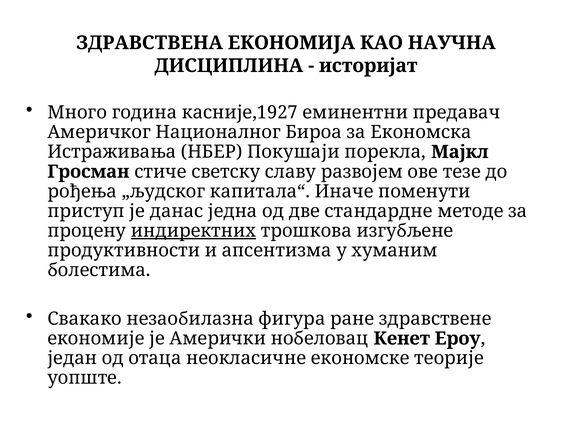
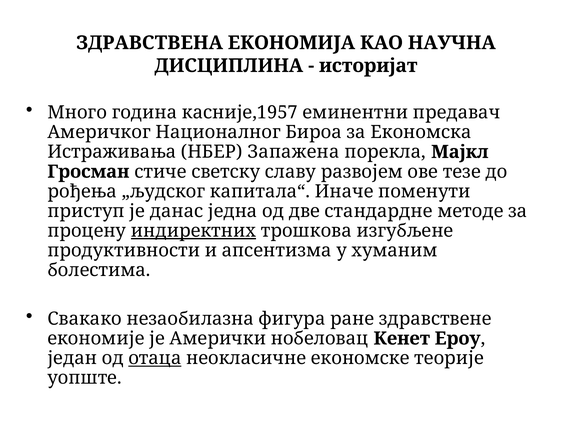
касније,1927: касније,1927 -> касније,1957 (240, 112)
Покушаји: Покушаји -> Запажена (293, 152)
отаца underline: none -> present (155, 358)
